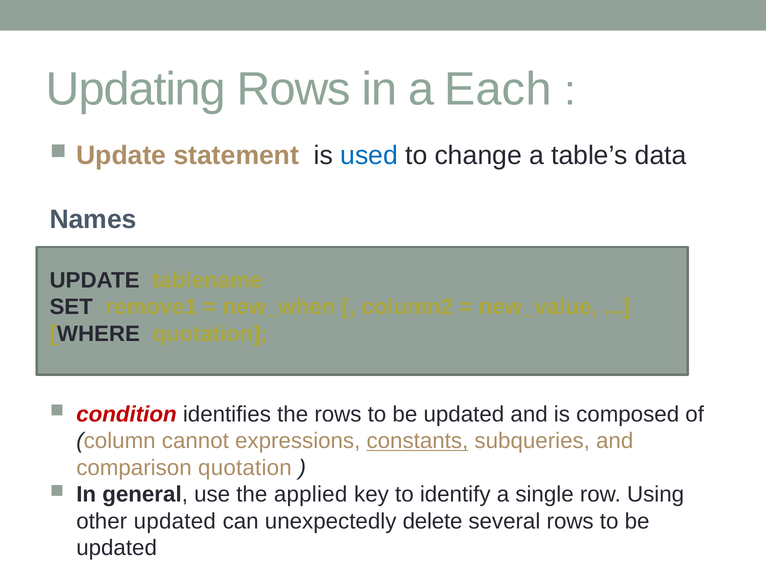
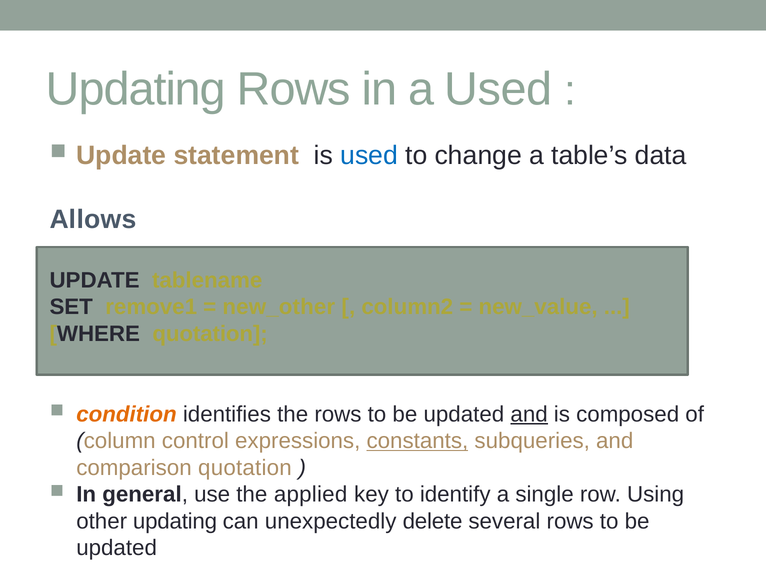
a Each: Each -> Used (498, 89)
Names: Names -> Allows (93, 220)
new_when: new_when -> new_other (279, 307)
condition colour: red -> orange (127, 415)
and underline: none -> present (529, 415)
cannot: cannot -> control (195, 441)
other updated: updated -> updating (175, 522)
